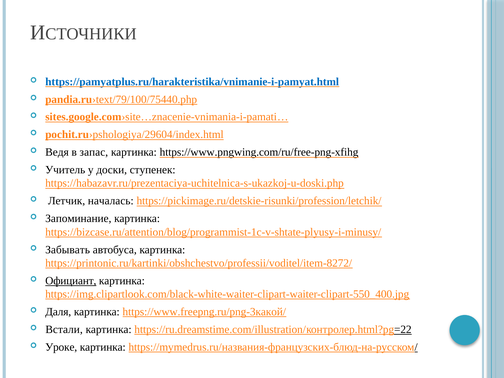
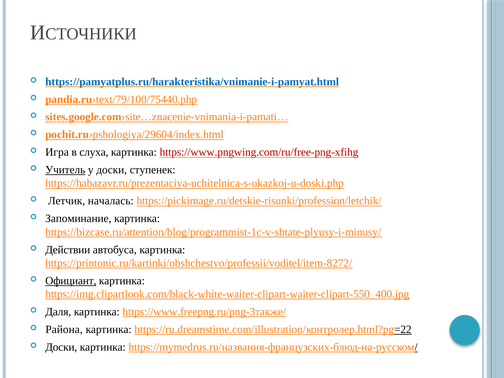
Ведя: Ведя -> Игра (57, 152)
запас: запас -> слуха (94, 152)
https://www.pngwing.com/ru/free-png-xfihg colour: black -> red (259, 152)
Учитель underline: none -> present (65, 170)
Забывать: Забывать -> Действии (68, 250)
https://www.freepng.ru/png-3какой/: https://www.freepng.ru/png-3какой/ -> https://www.freepng.ru/png-3также/ (204, 312)
Встали: Встали -> Района (64, 329)
Уроке: Уроке -> Доски (61, 347)
